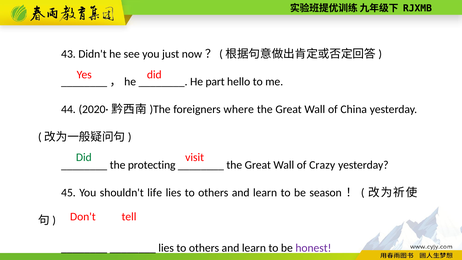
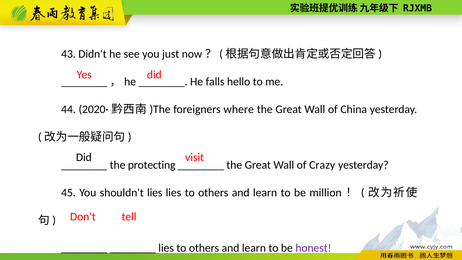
part: part -> falls (215, 82)
Did colour: green -> black (84, 157)
shouldn't life: life -> lies (155, 193)
season: season -> million (326, 193)
